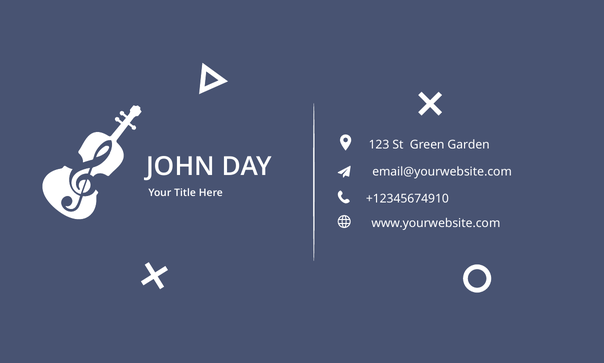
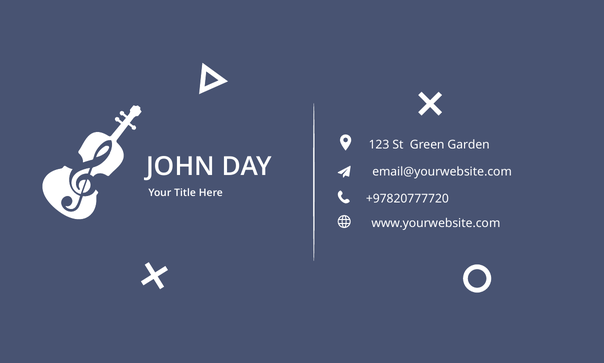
+12345674910: +12345674910 -> +97820777720 (407, 198)
